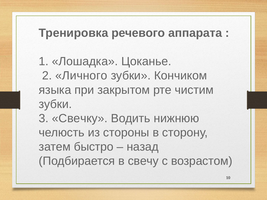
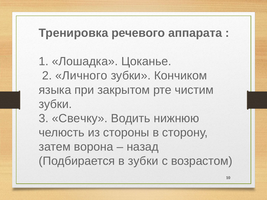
быстро: быстро -> ворона (94, 147)
в свечу: свечу -> зубки (143, 161)
